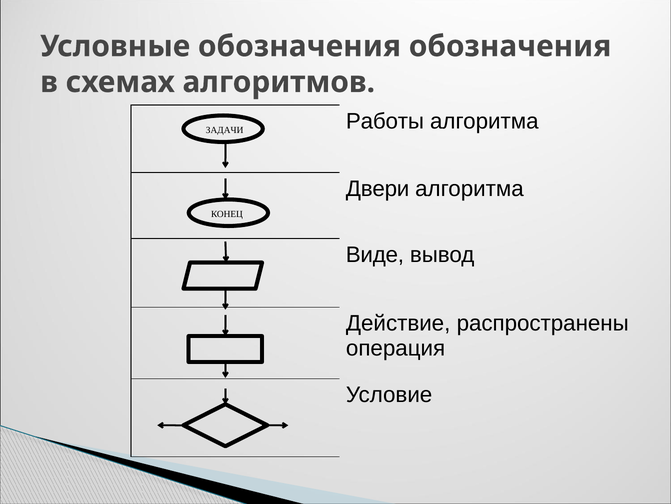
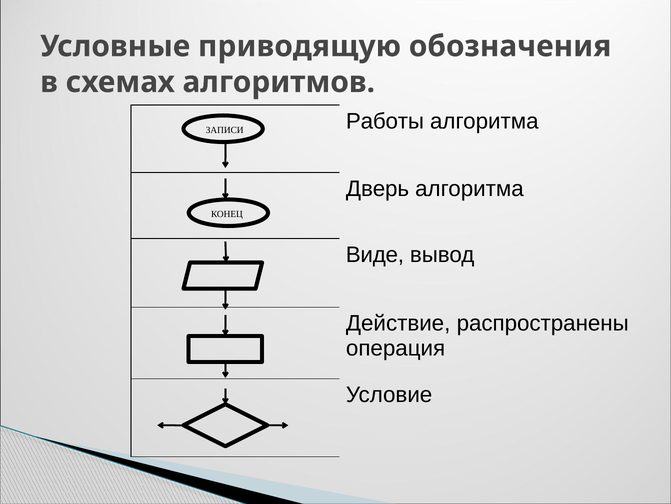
Условные обозначения: обозначения -> приводящую (299, 46)
ЗАДАЧИ: ЗАДАЧИ -> ЗАПИСИ (225, 130)
Двери: Двери -> Дверь (378, 189)
